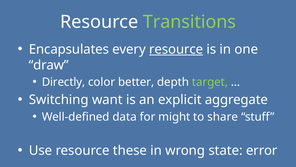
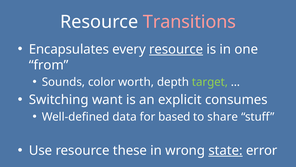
Transitions colour: light green -> pink (189, 22)
draw: draw -> from (49, 65)
Directly: Directly -> Sounds (63, 82)
better: better -> worth (136, 82)
aggregate: aggregate -> consumes (236, 99)
might: might -> based (174, 116)
state underline: none -> present (226, 150)
